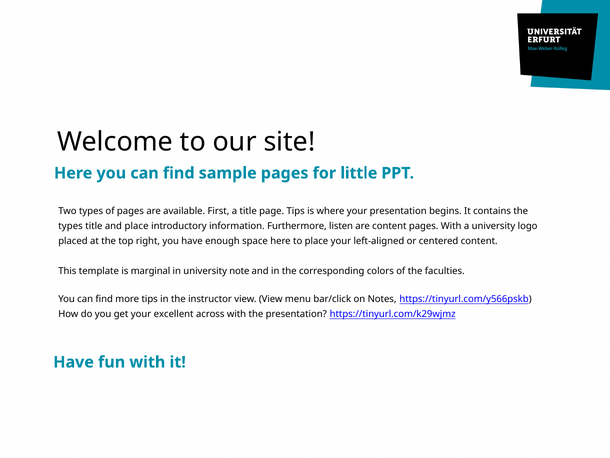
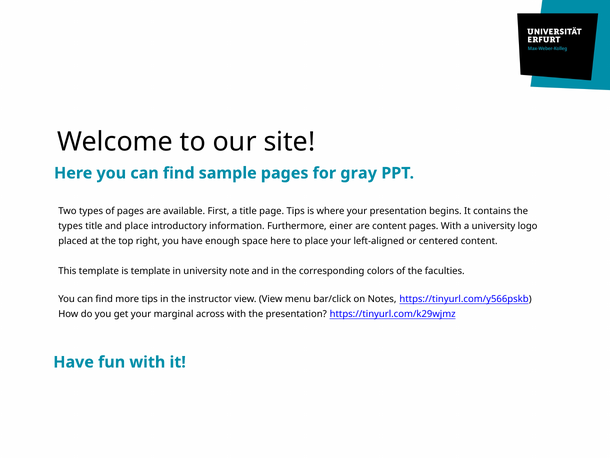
little: little -> gray (359, 173)
listen: listen -> einer (341, 226)
is marginal: marginal -> template (151, 271)
excellent: excellent -> marginal (174, 314)
